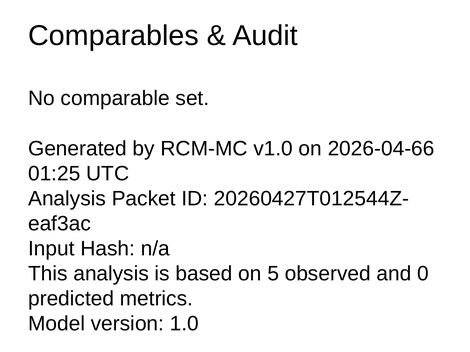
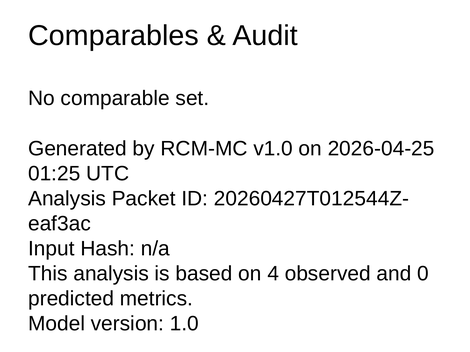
2026-04-66: 2026-04-66 -> 2026-04-25 (381, 149)
5: 5 -> 4 (273, 274)
